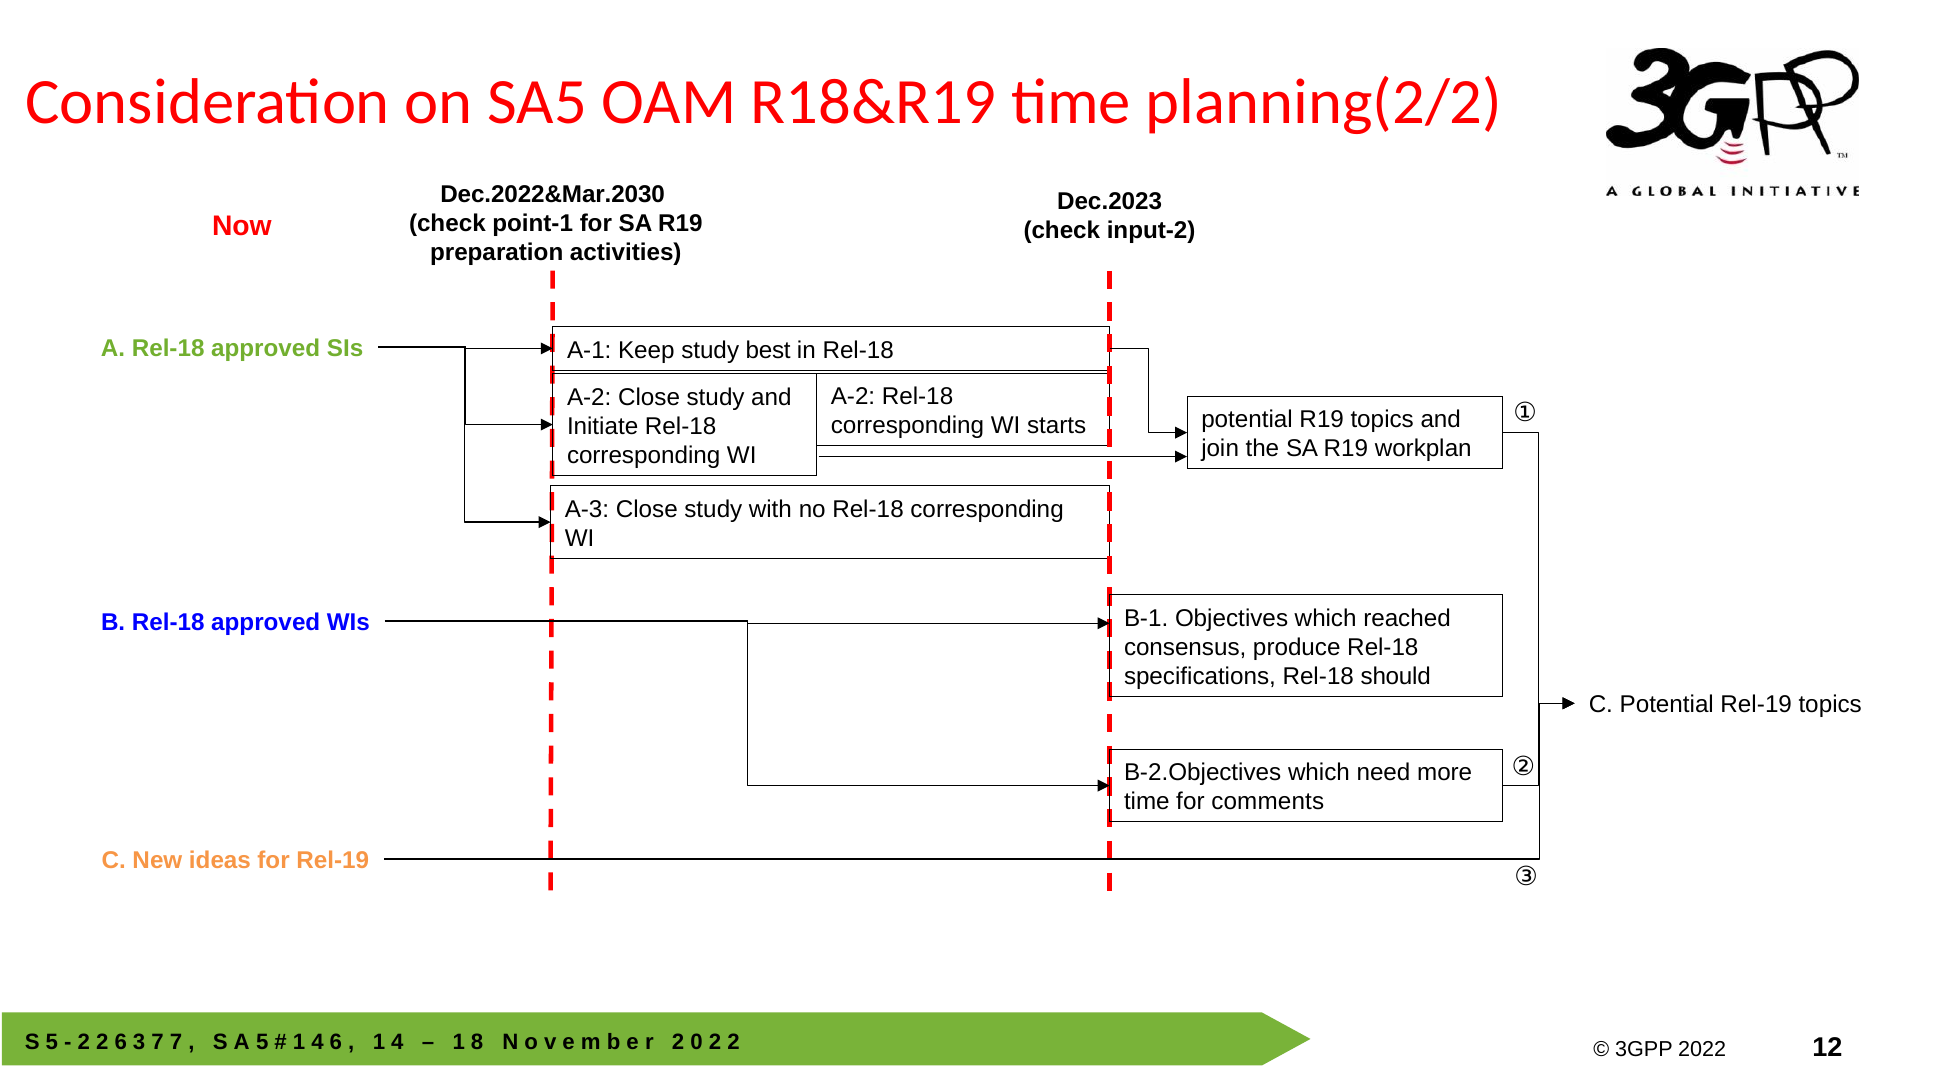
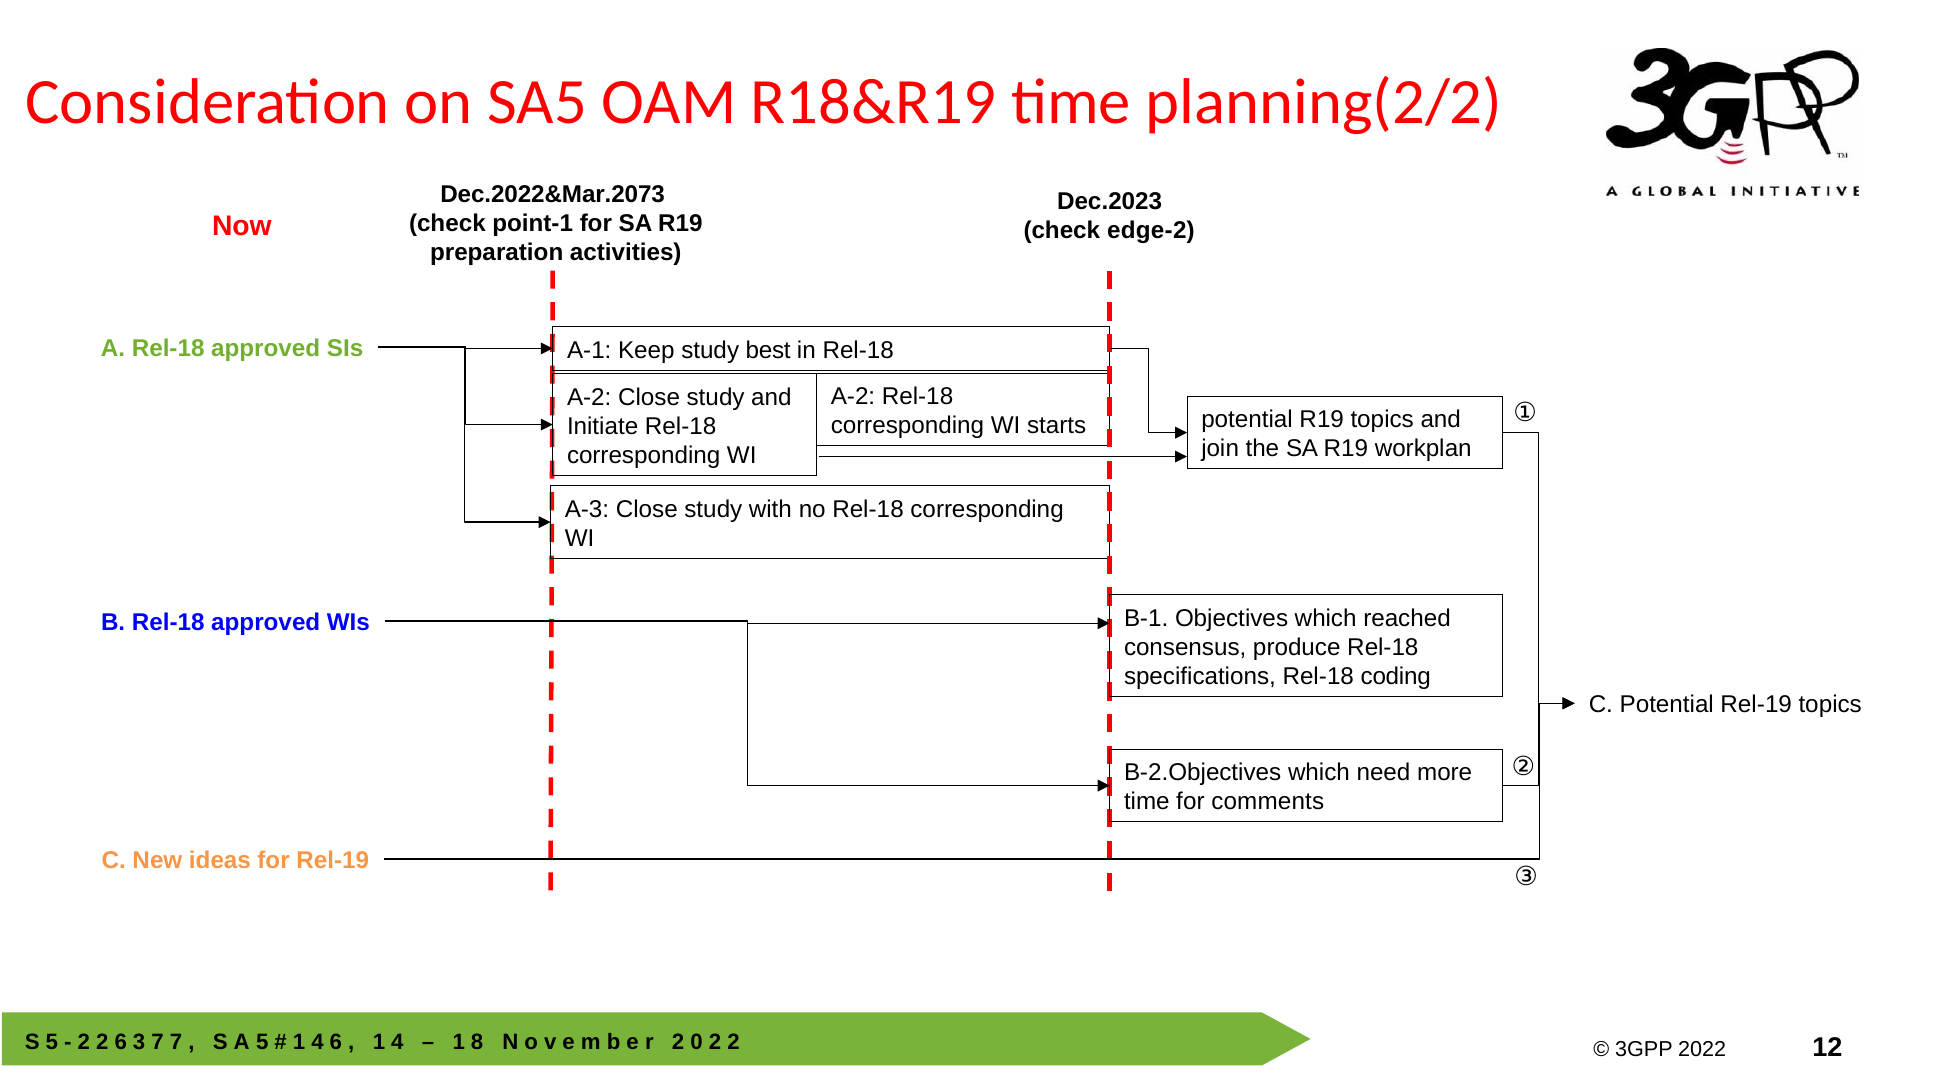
Dec.2022&Mar.2030: Dec.2022&Mar.2030 -> Dec.2022&Mar.2073 (553, 195)
input-2: input-2 -> edge-2 (1151, 231)
should: should -> coding (1396, 677)
